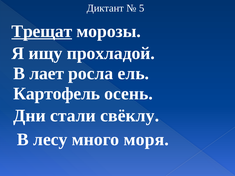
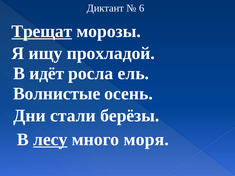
5: 5 -> 6 (142, 8)
лает: лает -> идёт (47, 74)
Картофель: Картофель -> Волнистые (57, 94)
свёклу: свёклу -> берёзы (130, 116)
лесу underline: none -> present (50, 140)
